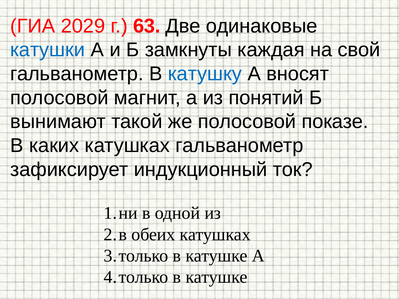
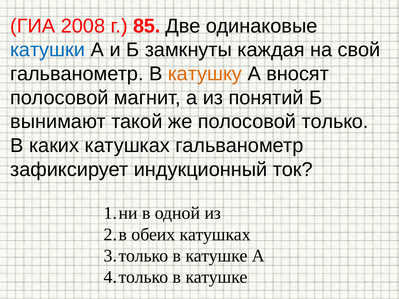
2029: 2029 -> 2008 (83, 26)
63: 63 -> 85 (147, 26)
катушку colour: blue -> orange (205, 74)
показе: показе -> только (335, 122)
